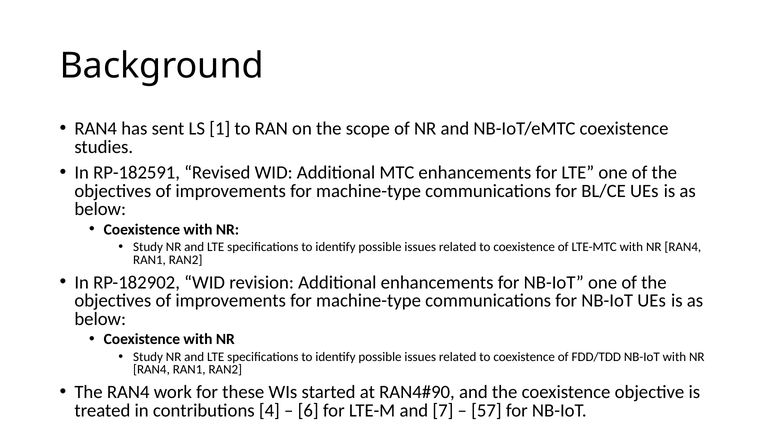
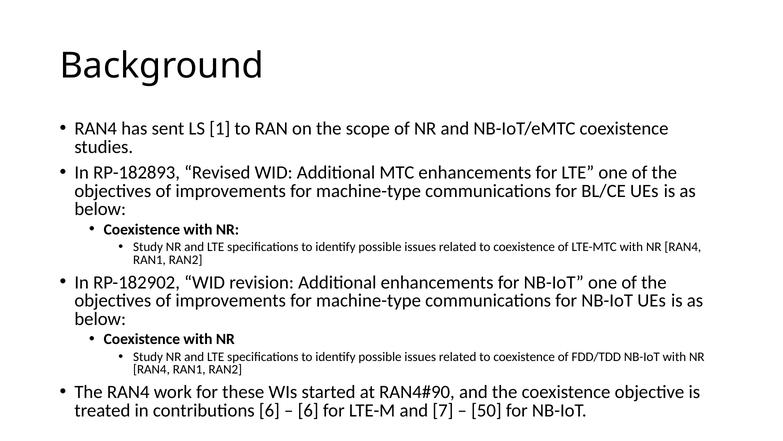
RP-182591: RP-182591 -> RP-182893 (137, 172)
contributions 4: 4 -> 6 (269, 410)
57: 57 -> 50 (486, 410)
